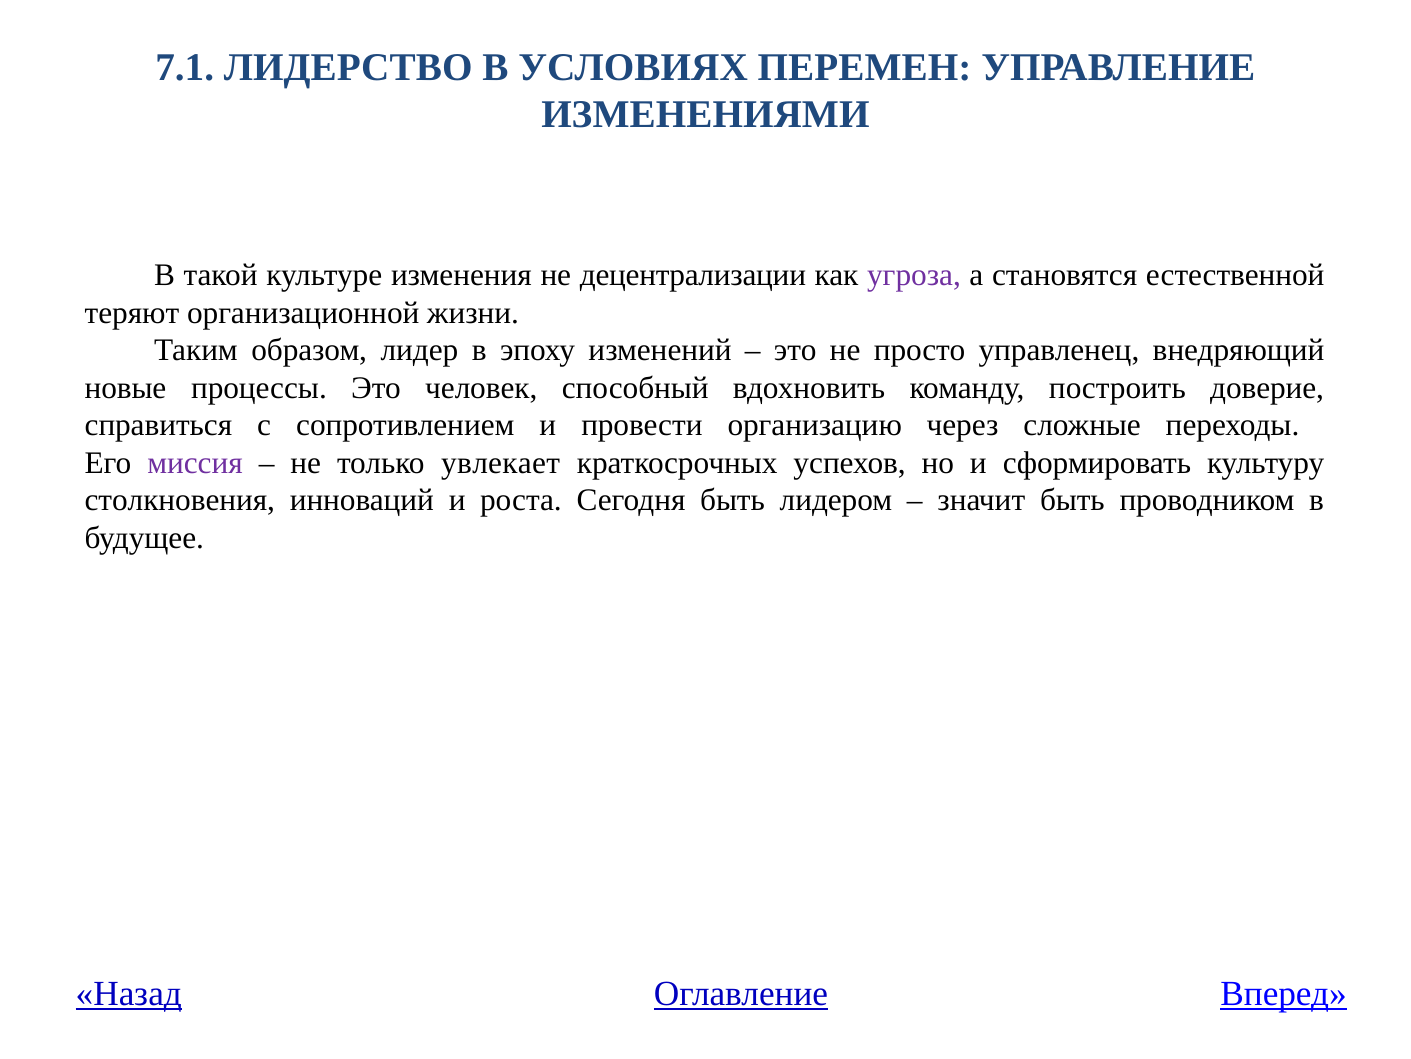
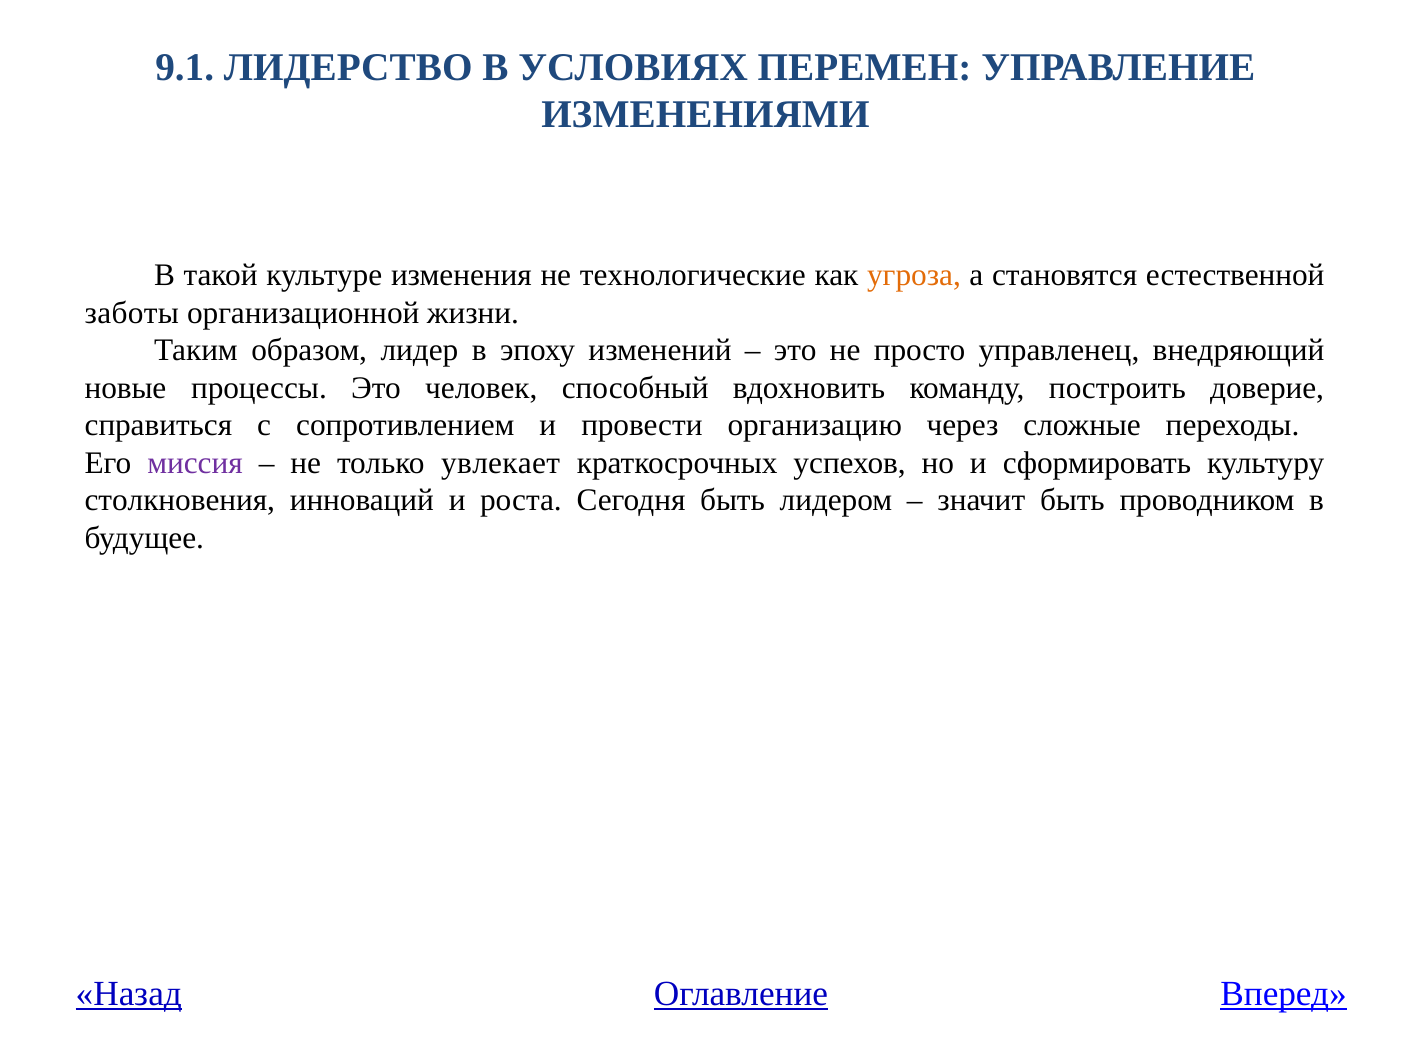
7.1: 7.1 -> 9.1 (185, 67)
децентрализации: децентрализации -> технологические (693, 275)
угроза colour: purple -> orange (914, 275)
теряют: теряют -> заботы (132, 312)
